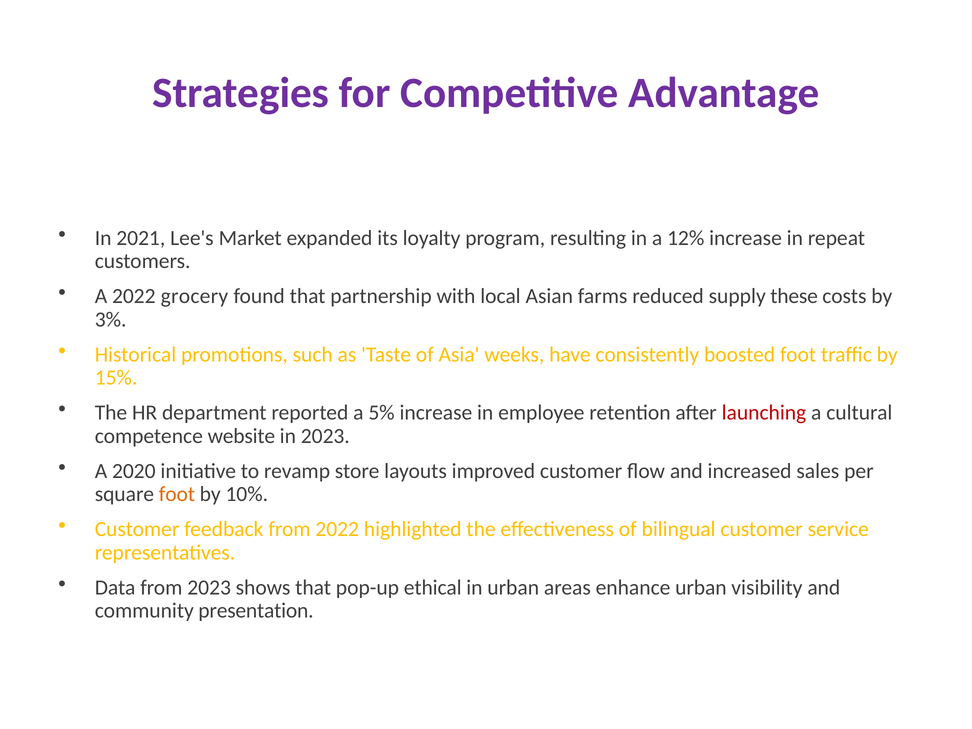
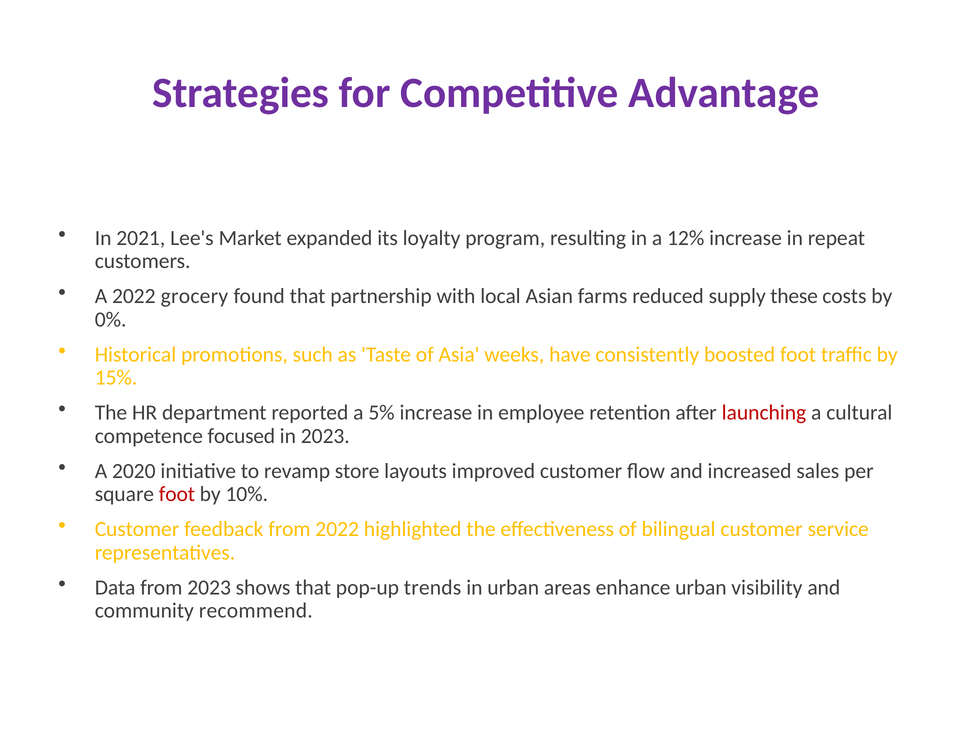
3%: 3% -> 0% (111, 320)
website: website -> focused (241, 436)
foot colour: orange -> red (177, 494)
ethical: ethical -> trends (433, 587)
presentation: presentation -> recommend (256, 611)
